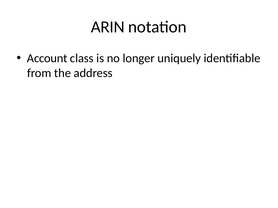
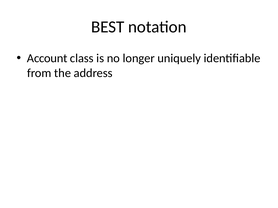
ARIN: ARIN -> BEST (108, 27)
